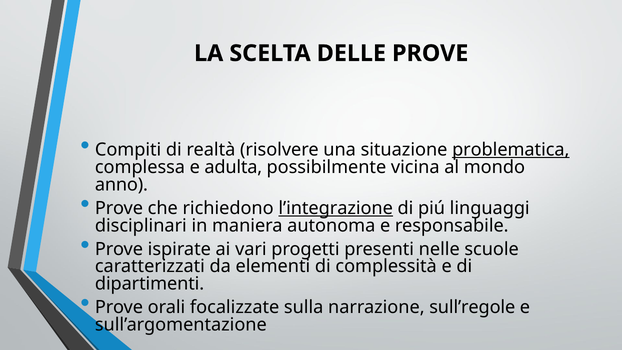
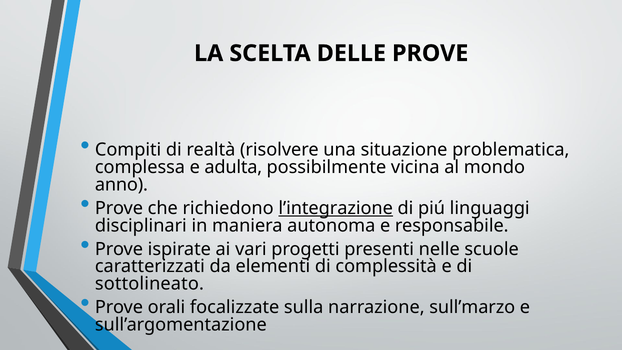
problematica underline: present -> none (511, 150)
dipartimenti: dipartimenti -> sottolineato (149, 284)
sull’regole: sull’regole -> sull’marzo (472, 307)
